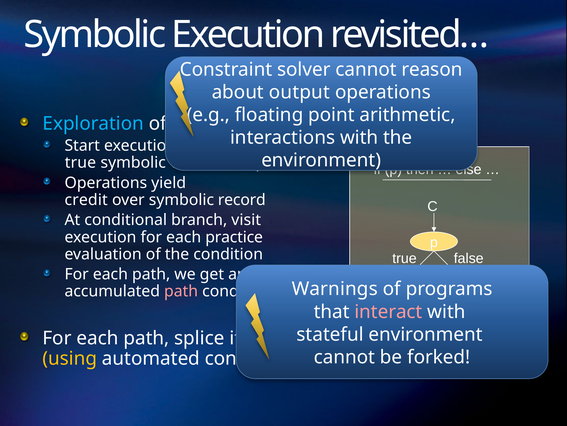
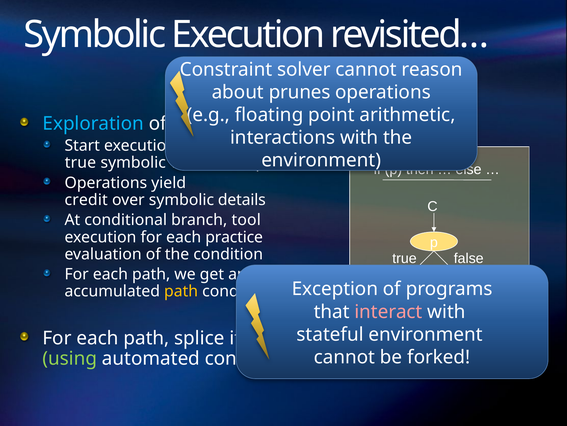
output: output -> prunes (300, 92)
record: record -> details (242, 200)
visit: visit -> tool (246, 220)
Warnings: Warnings -> Exception (335, 289)
path colour: pink -> yellow (181, 291)
using colour: yellow -> light green (70, 358)
